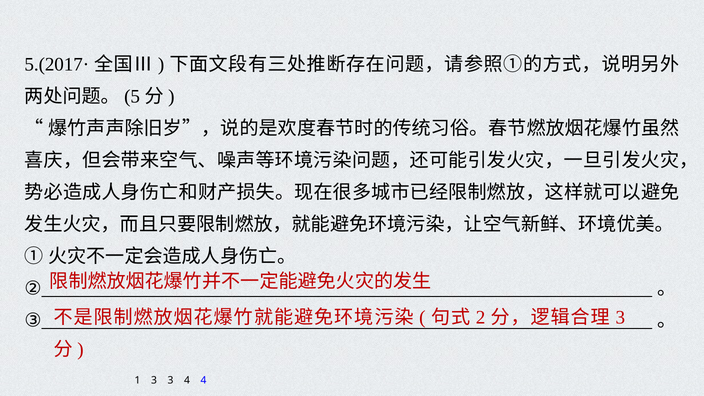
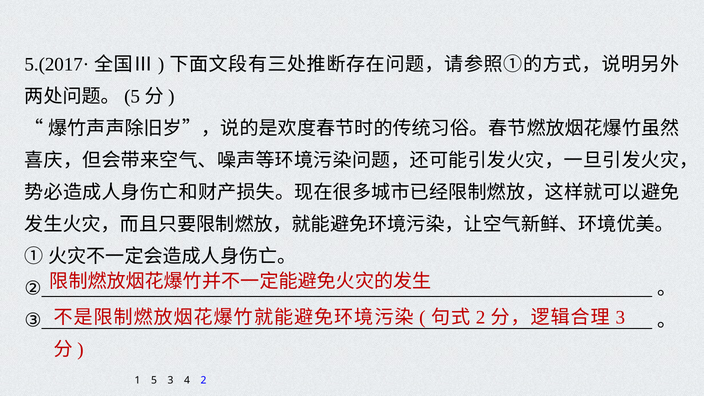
1 3: 3 -> 5 (154, 381)
4 4: 4 -> 2 (203, 381)
